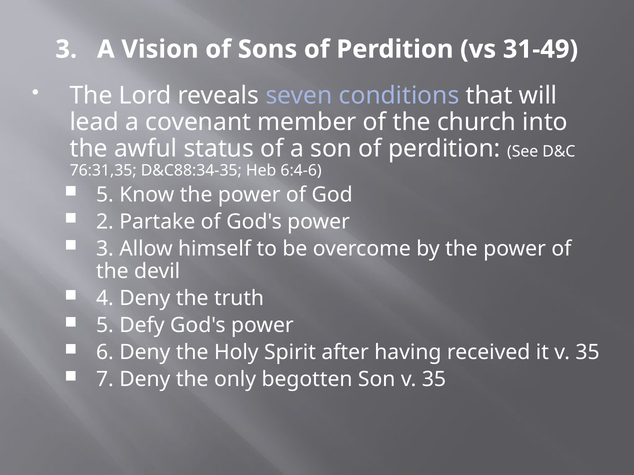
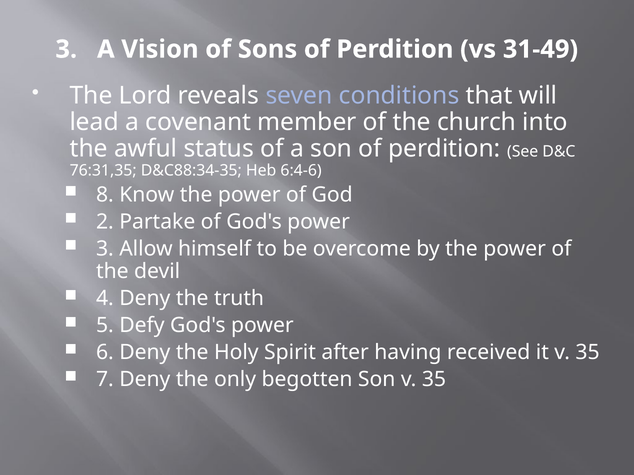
5: 5 -> 8 (105, 195)
